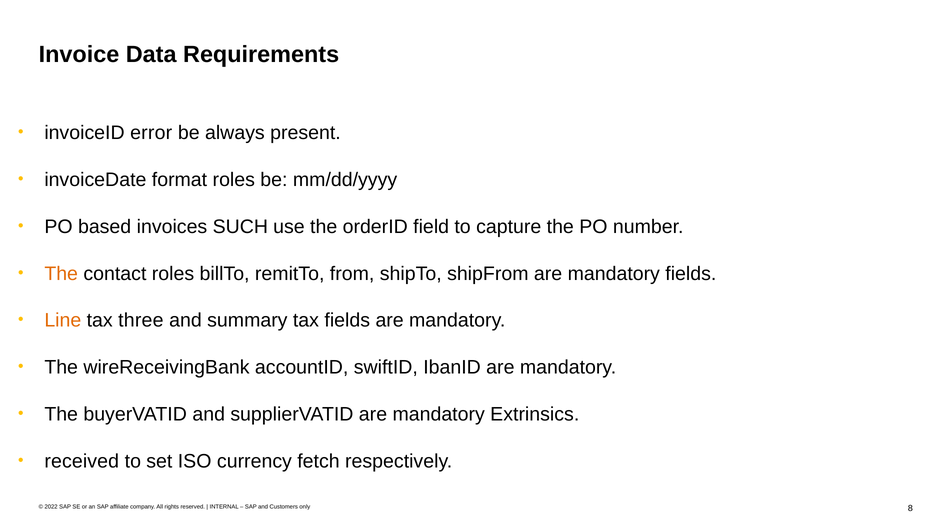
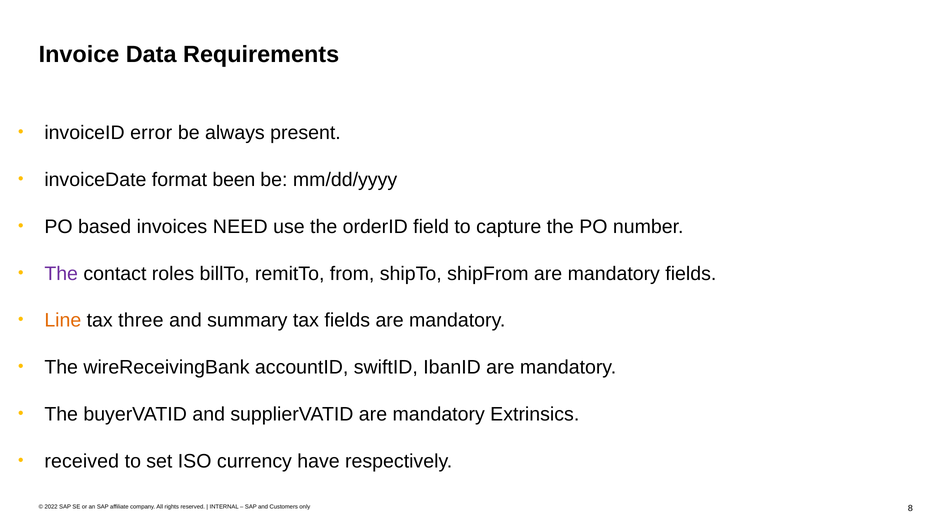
format roles: roles -> been (234, 180)
SUCH: SUCH -> NEED (240, 227)
The colour: orange -> purple (61, 274)
fetch: fetch -> have (318, 461)
